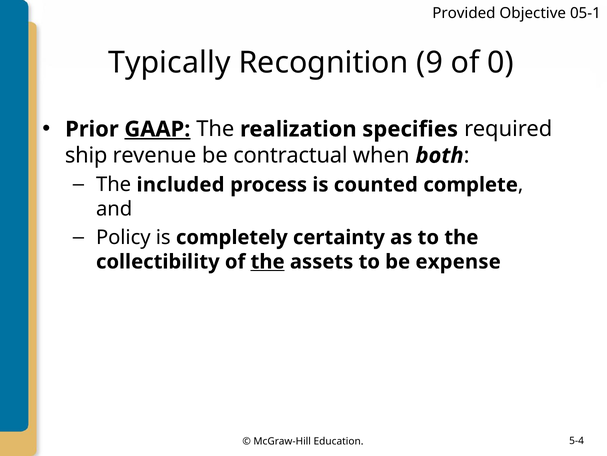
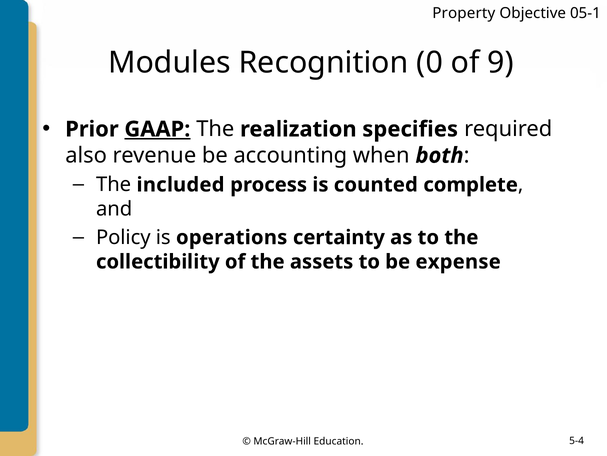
Provided: Provided -> Property (464, 13)
Typically: Typically -> Modules (169, 63)
9: 9 -> 0 (430, 63)
0: 0 -> 9 (501, 63)
ship: ship -> also (86, 155)
contractual: contractual -> accounting (290, 155)
completely: completely -> operations (232, 237)
the underline: present -> none (268, 261)
